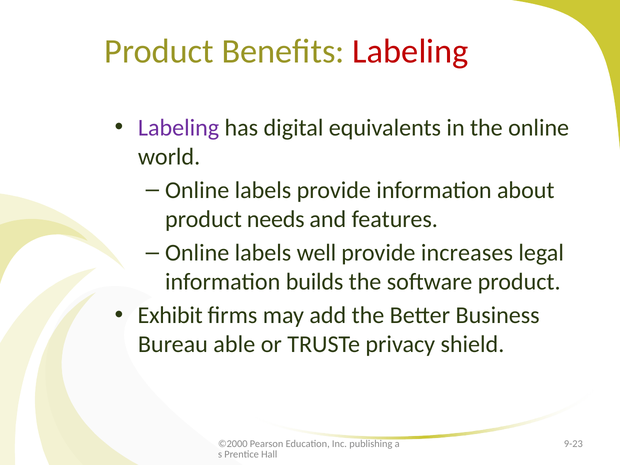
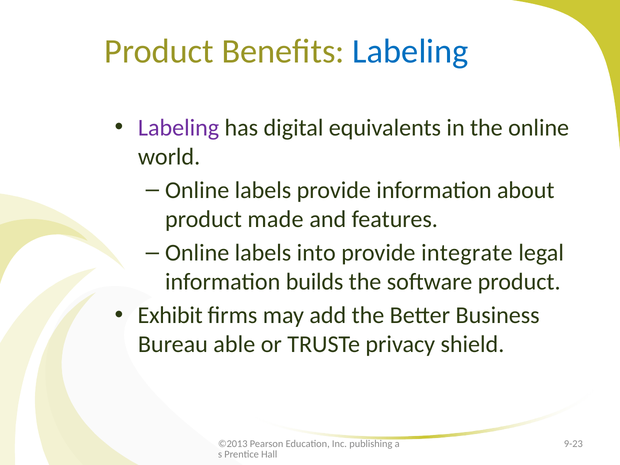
Labeling colour: red -> blue (410, 51)
needs: needs -> made (275, 219)
well: well -> into (316, 253)
increases: increases -> integrate (467, 253)
©2000: ©2000 -> ©2013 (233, 444)
